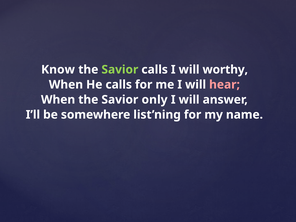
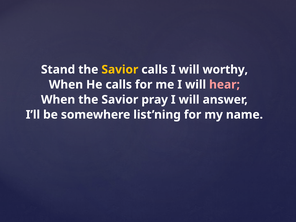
Know: Know -> Stand (58, 70)
Savior colour: light green -> yellow (120, 70)
only: only -> pray (155, 100)
